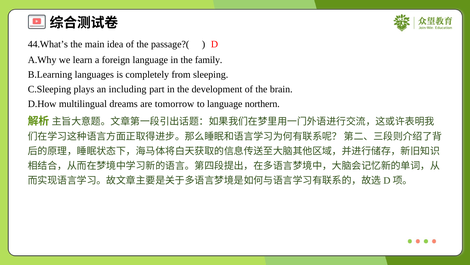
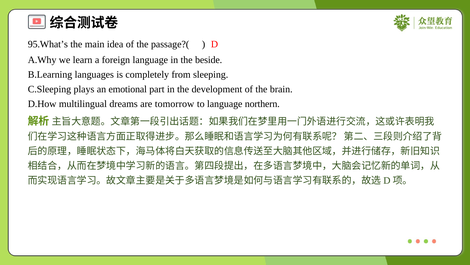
44.What’s: 44.What’s -> 95.What’s (48, 44)
family: family -> beside (209, 60)
including: including -> emotional (128, 89)
